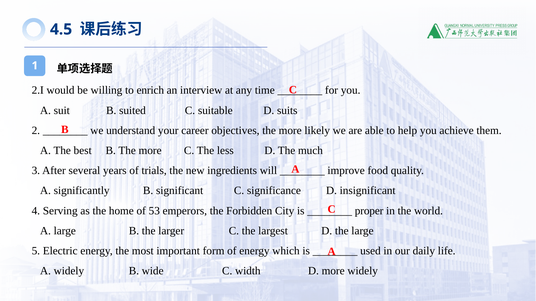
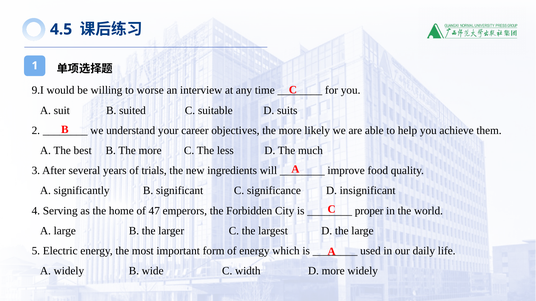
2.I: 2.I -> 9.I (38, 90)
enrich: enrich -> worse (150, 90)
53: 53 -> 47 (154, 211)
